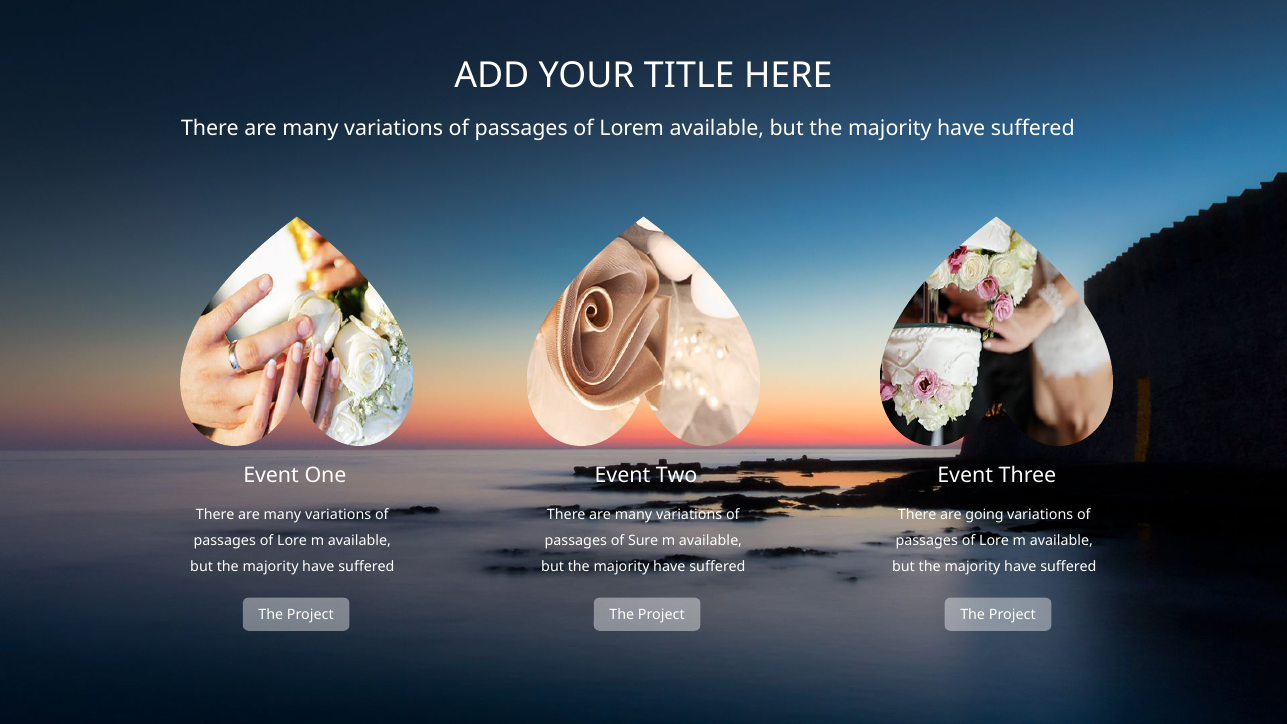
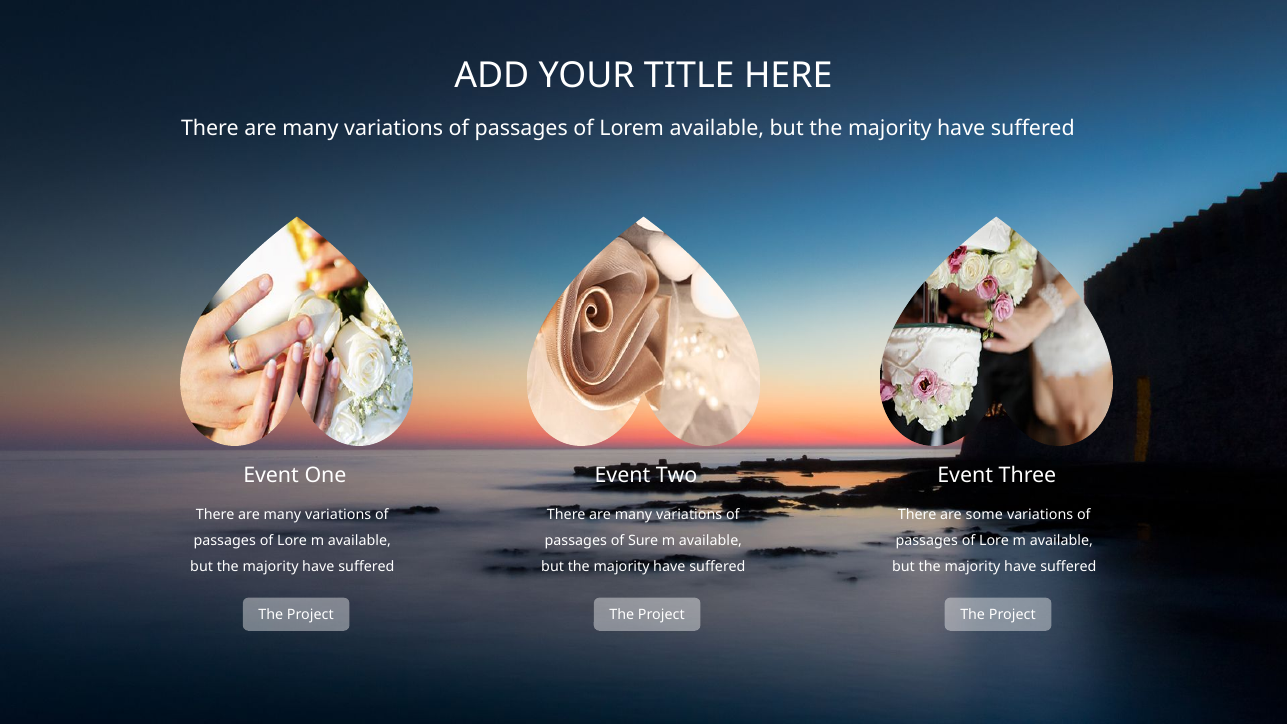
going: going -> some (984, 515)
